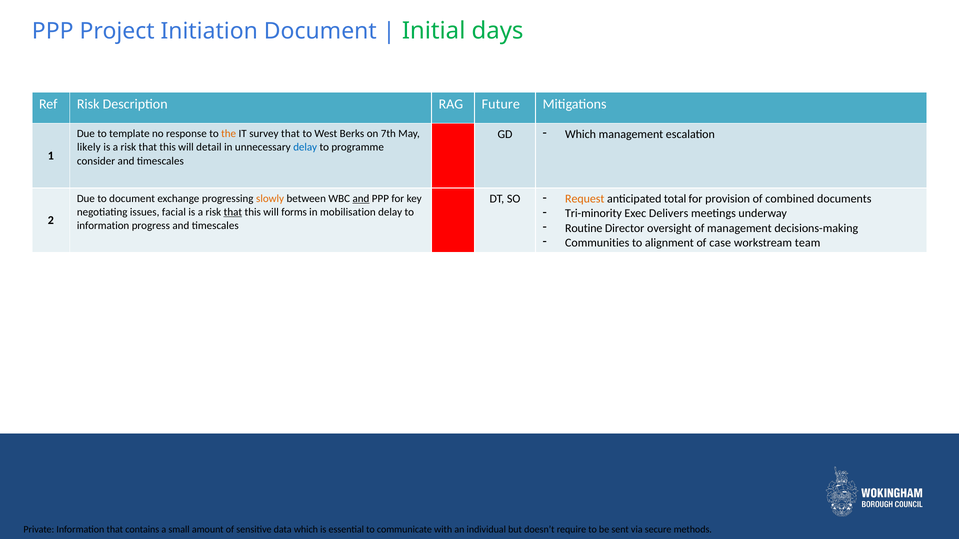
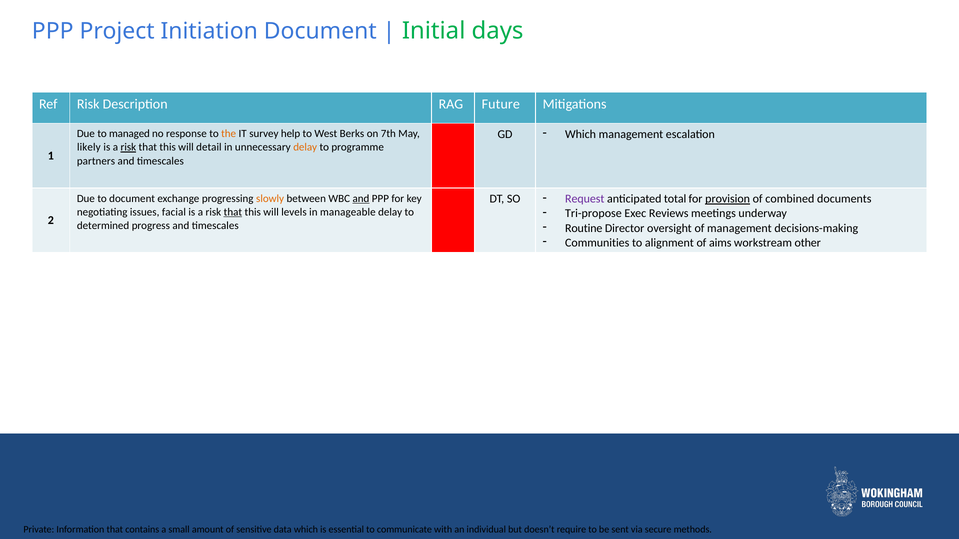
template: template -> managed (129, 134)
survey that: that -> help (291, 134)
risk underline: none -> present (128, 147)
delay colour: blue -> orange (305, 147)
consider: consider -> partners (96, 161)
Request colour: orange -> purple (585, 199)
provision underline: none -> present (728, 199)
forms: forms -> levels (294, 212)
mobilisation: mobilisation -> manageable (348, 212)
Tri-minority: Tri-minority -> Tri-propose (593, 214)
Delivers: Delivers -> Reviews (669, 214)
information: information -> determined (103, 226)
case: case -> aims (720, 243)
team: team -> other (808, 243)
